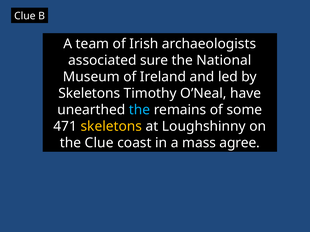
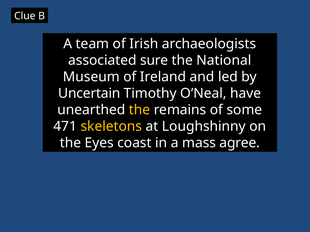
Skeletons: Skeletons -> Uncertain (89, 94)
the colour: light blue -> yellow (140, 110)
the Clue: Clue -> Eyes (99, 143)
